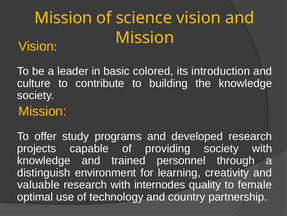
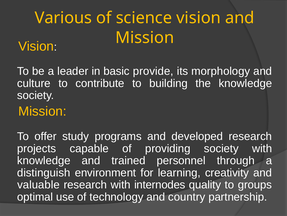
Mission: Mission -> Various (63, 18)
colored: colored -> provide (153, 71)
introduction: introduction -> morphology (221, 71)
female: female -> groups (255, 184)
